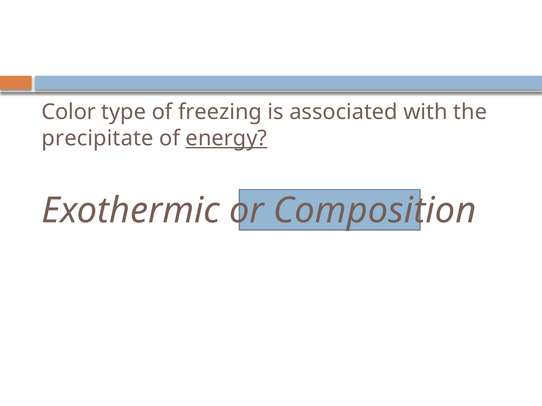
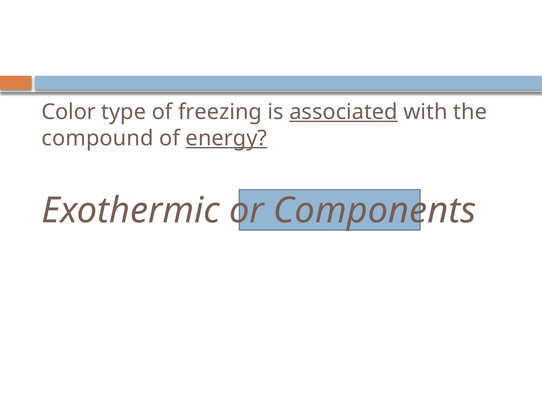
associated underline: none -> present (344, 112)
precipitate: precipitate -> compound (98, 138)
Composition: Composition -> Components (375, 211)
